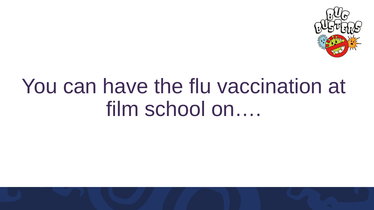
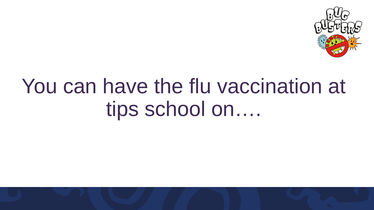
film: film -> tips (123, 109)
